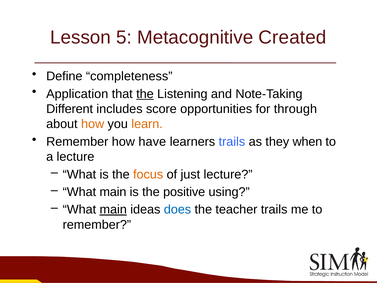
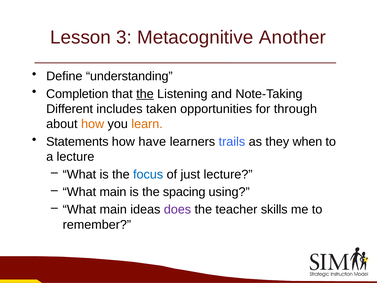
5: 5 -> 3 (124, 37)
Created: Created -> Another (292, 37)
completeness: completeness -> understanding (129, 76)
Application: Application -> Completion (77, 94)
score: score -> taken (161, 109)
Remember: Remember -> Statements (77, 142)
focus colour: orange -> blue (148, 174)
positive: positive -> spacing (184, 192)
main underline: present -> none (113, 209)
does colour: blue -> purple (177, 209)
teacher trails: trails -> skills (274, 209)
